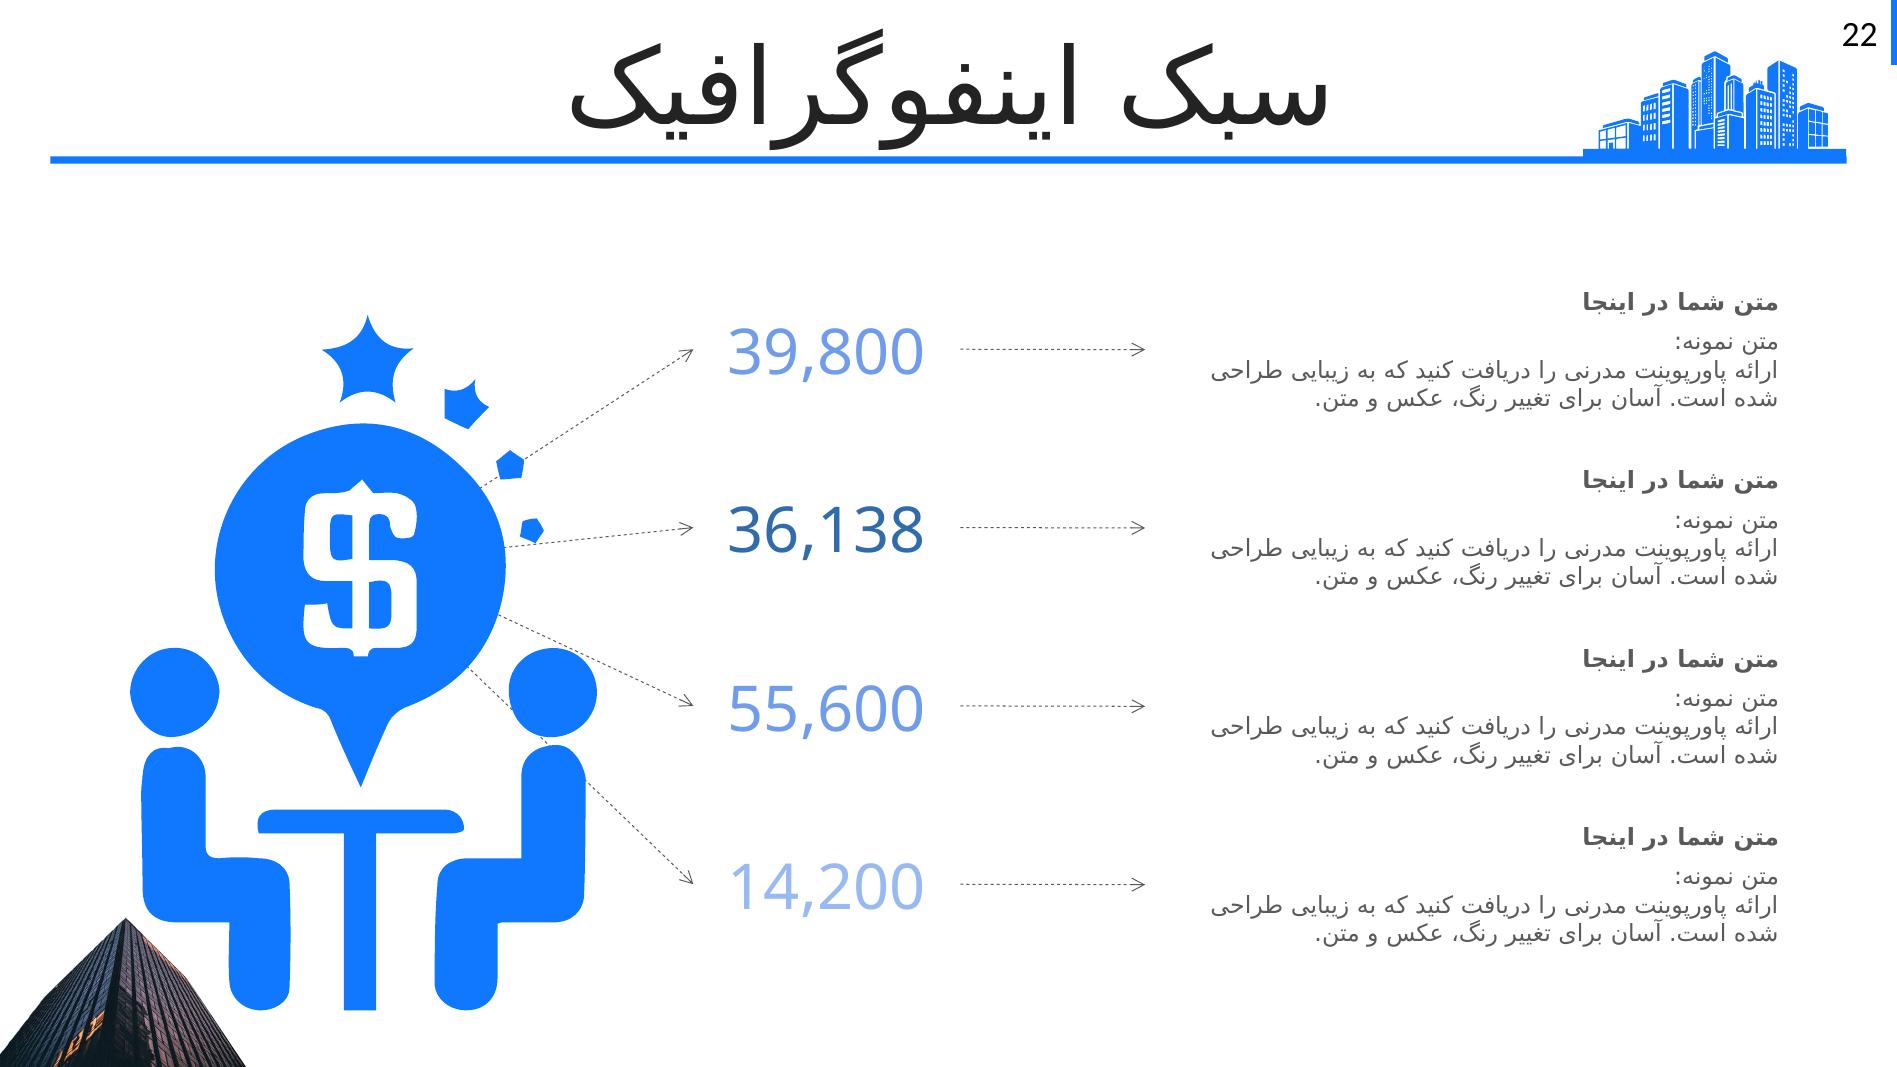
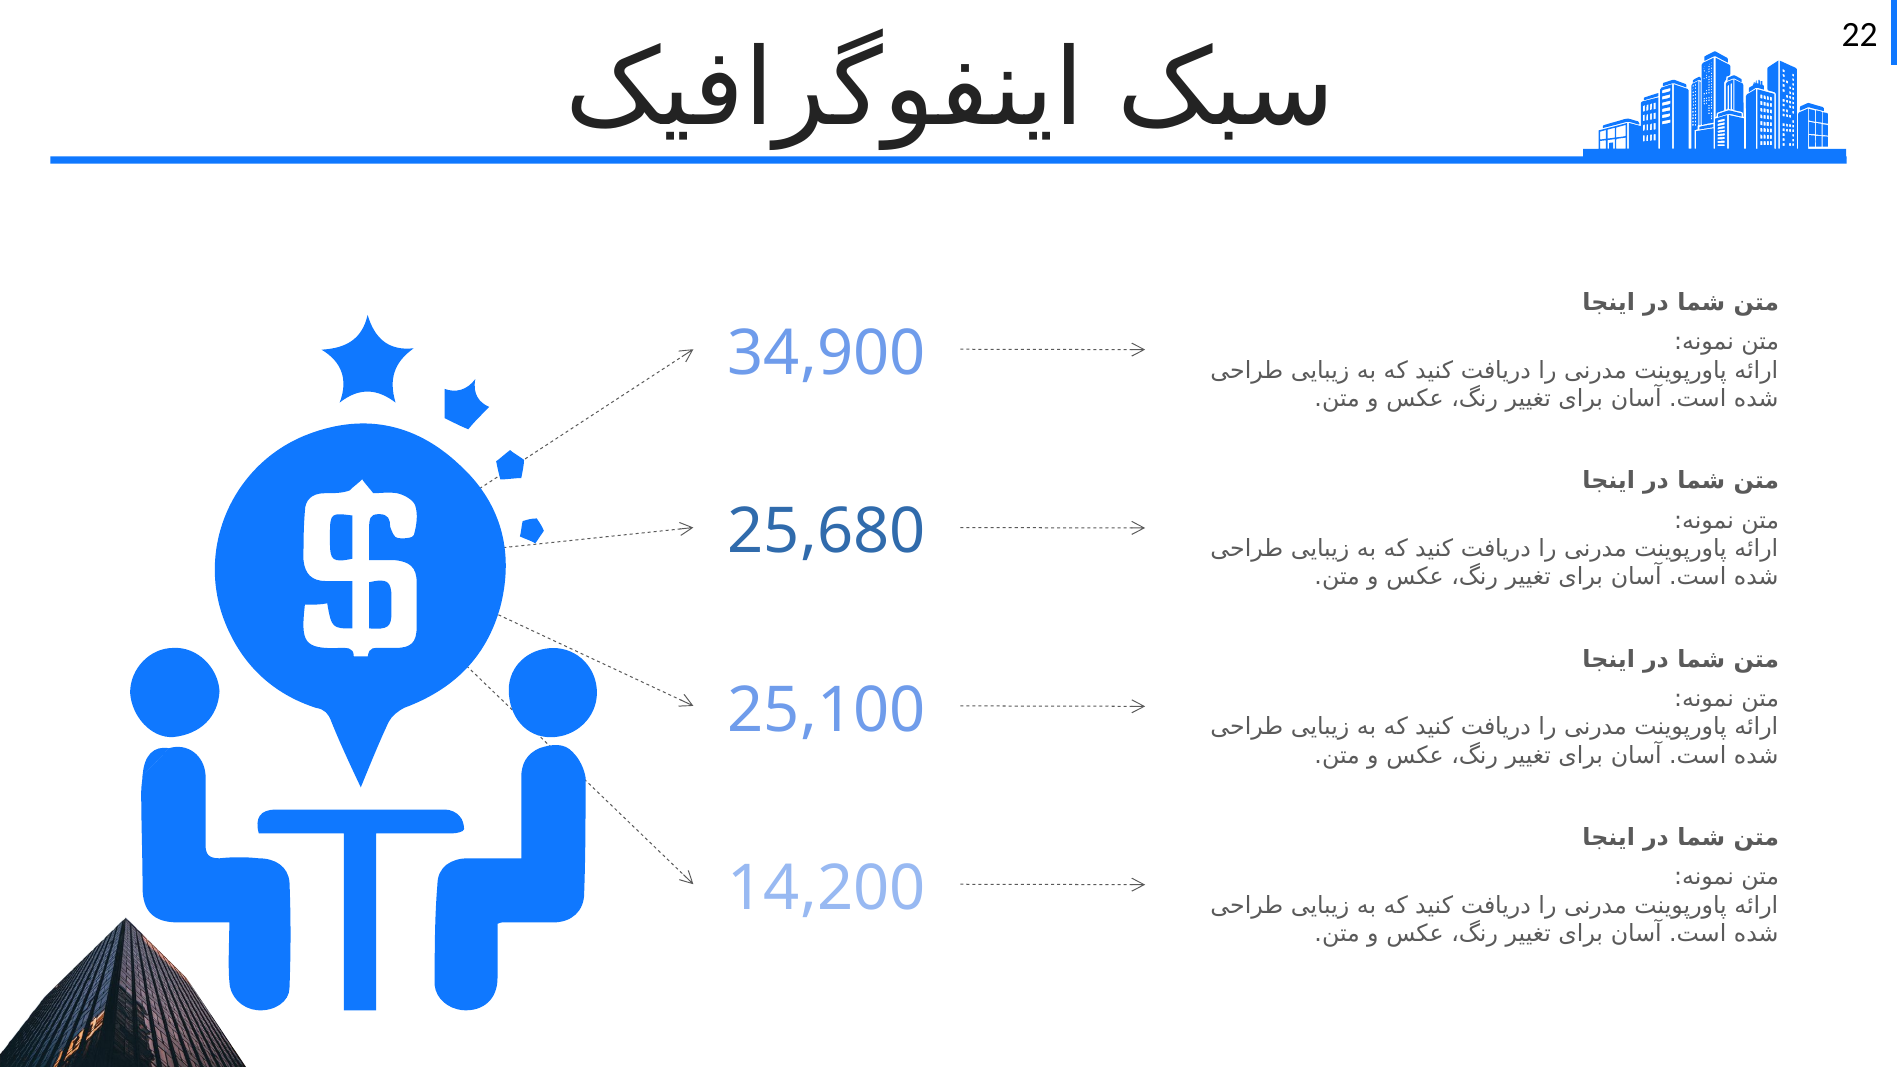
39,800: 39,800 -> 34,900 (827, 354)
36,138: 36,138 -> 25,680 (827, 532)
55,600: 55,600 -> 25,100 (827, 710)
